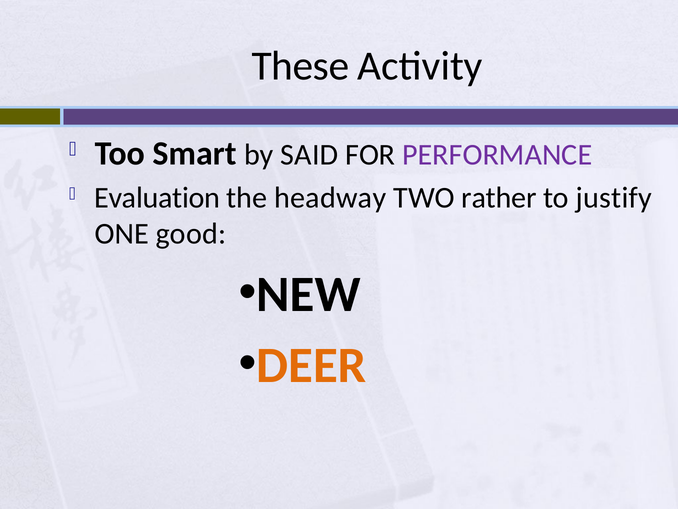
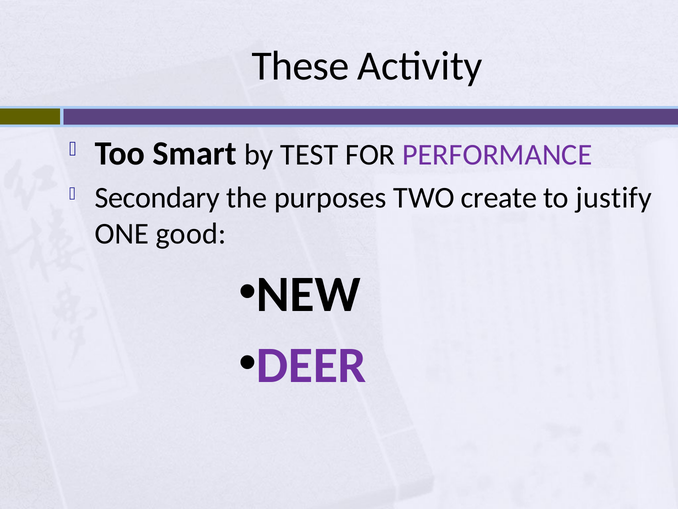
SAID: SAID -> TEST (309, 155)
Evaluation: Evaluation -> Secondary (157, 198)
headway: headway -> purposes (330, 198)
rather: rather -> create (499, 198)
DEER colour: orange -> purple (311, 365)
